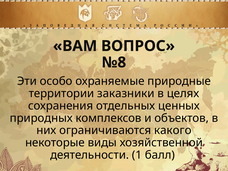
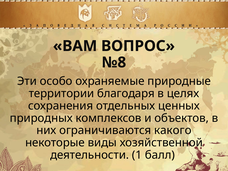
заказники: заказники -> благодаря (126, 93)
